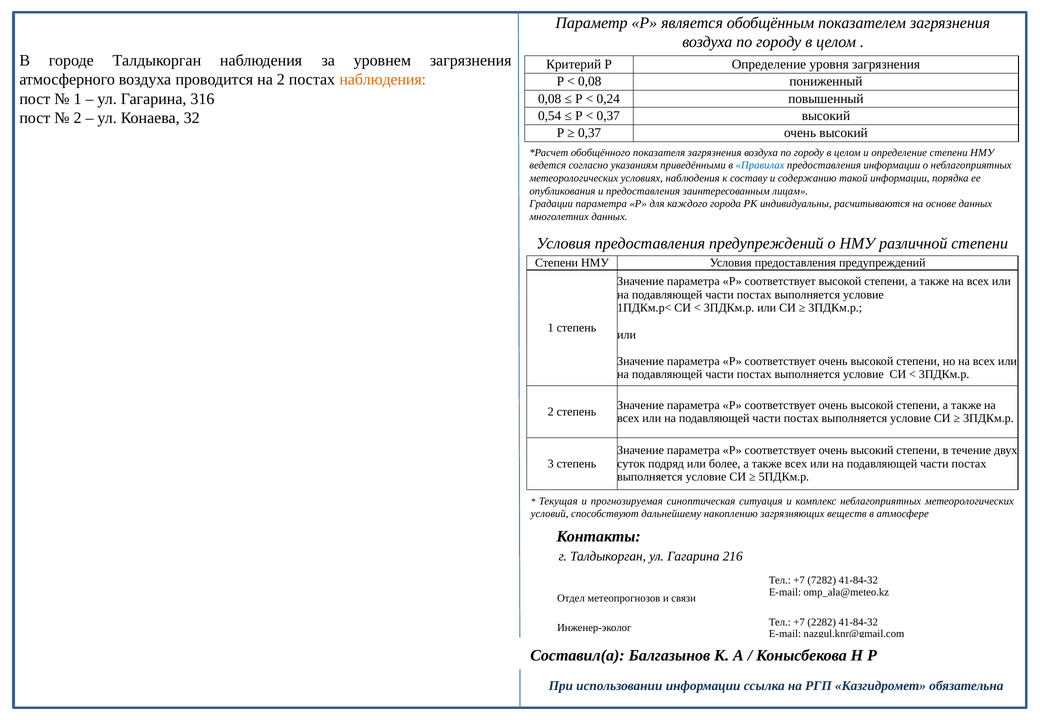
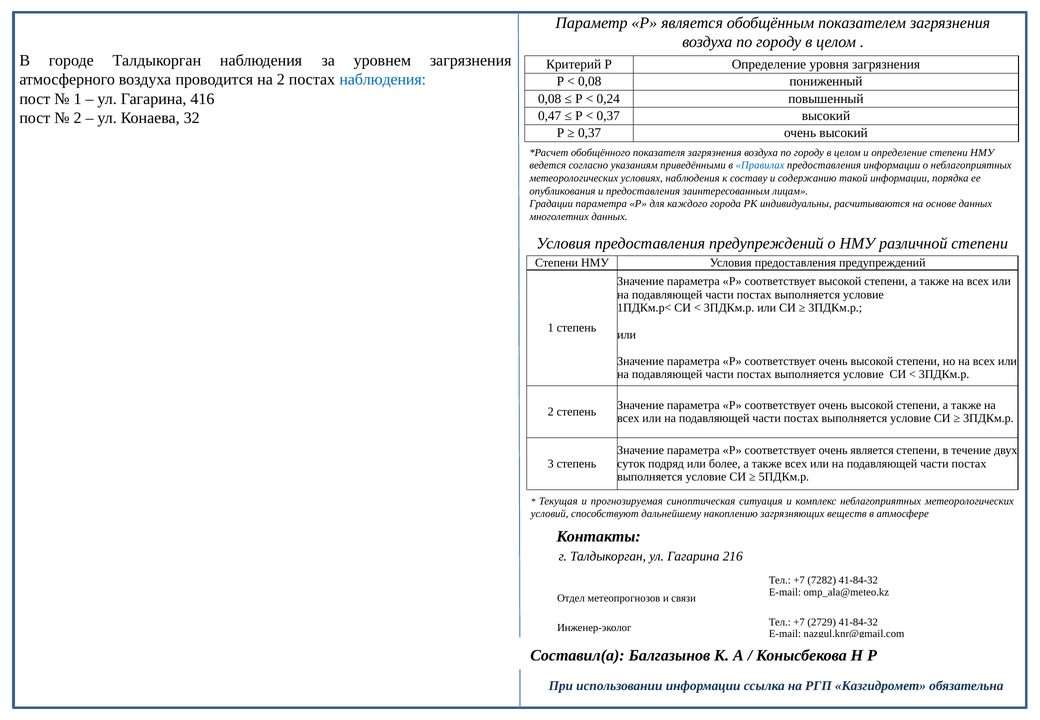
наблюдения colour: orange -> blue (383, 80)
316: 316 -> 416 (202, 99)
0,54: 0,54 -> 0,47 (550, 116)
соответствует очень высокий: высокий -> является (872, 450)
2282: 2282 -> 2729 (822, 622)
